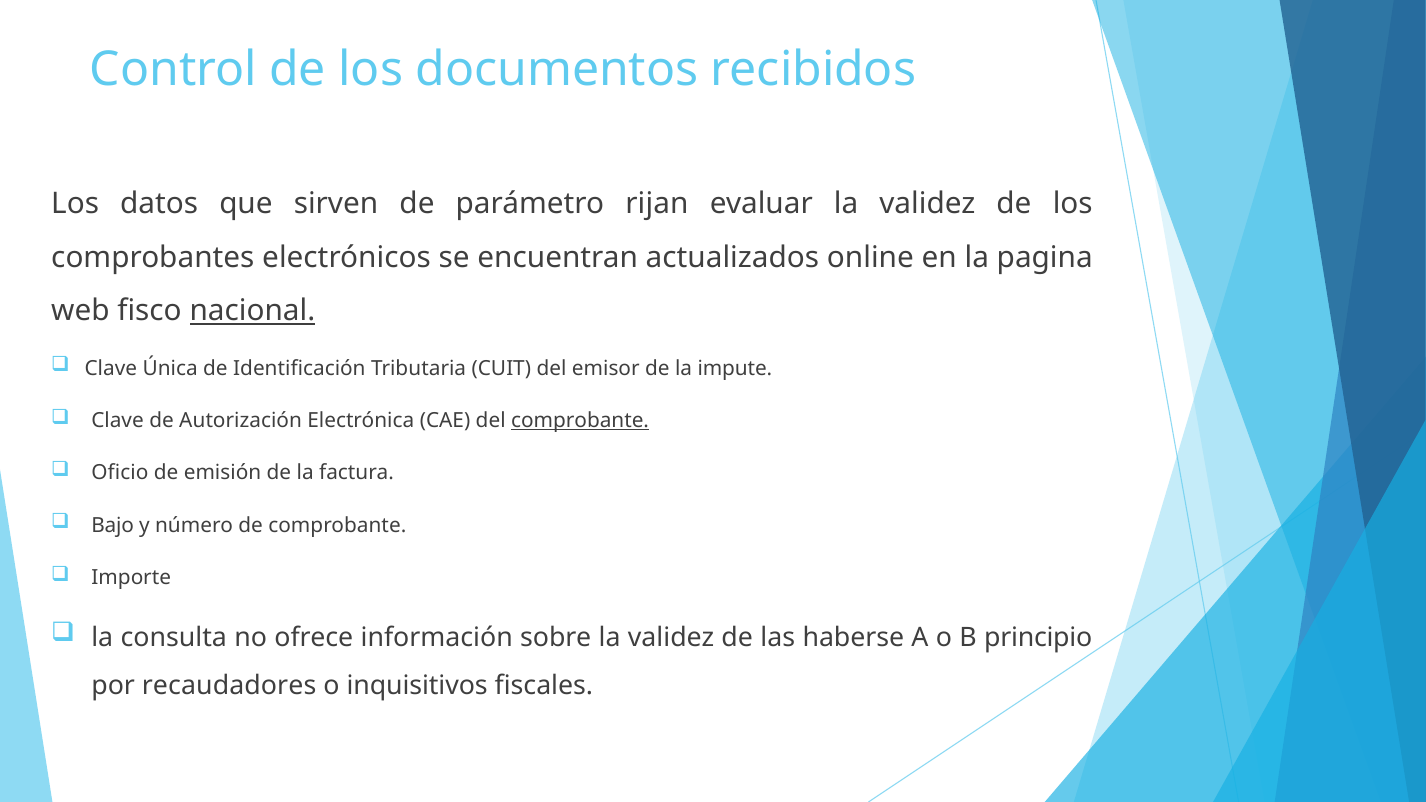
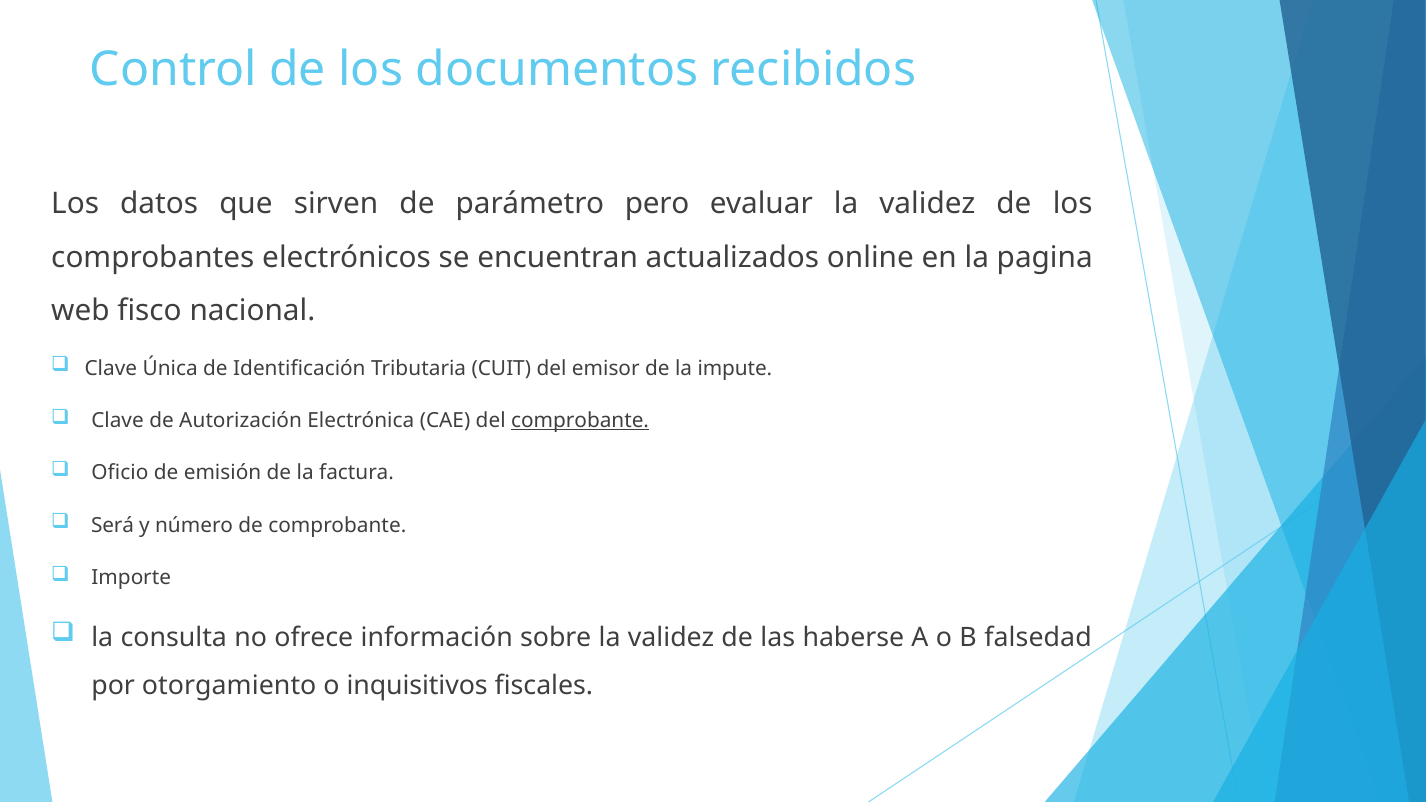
rijan: rijan -> pero (657, 204)
nacional underline: present -> none (252, 311)
Bajo: Bajo -> Será (113, 525)
principio: principio -> falsedad (1038, 638)
recaudadores: recaudadores -> otorgamiento (229, 686)
